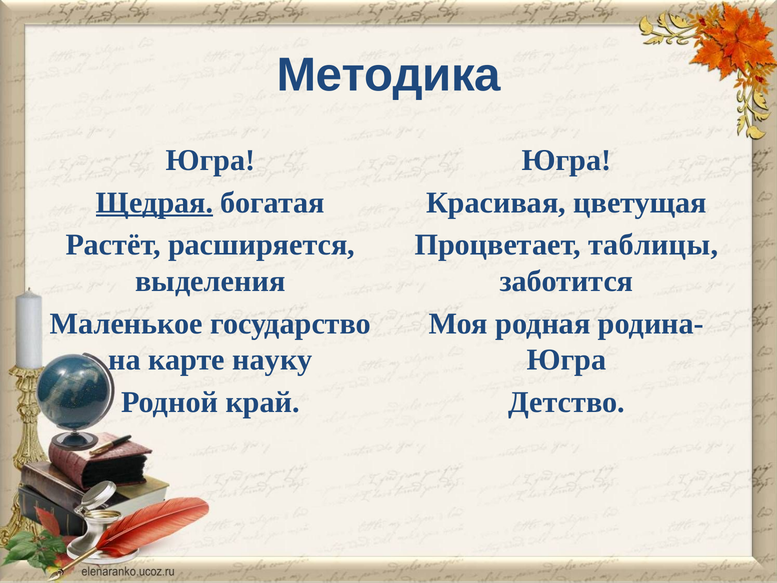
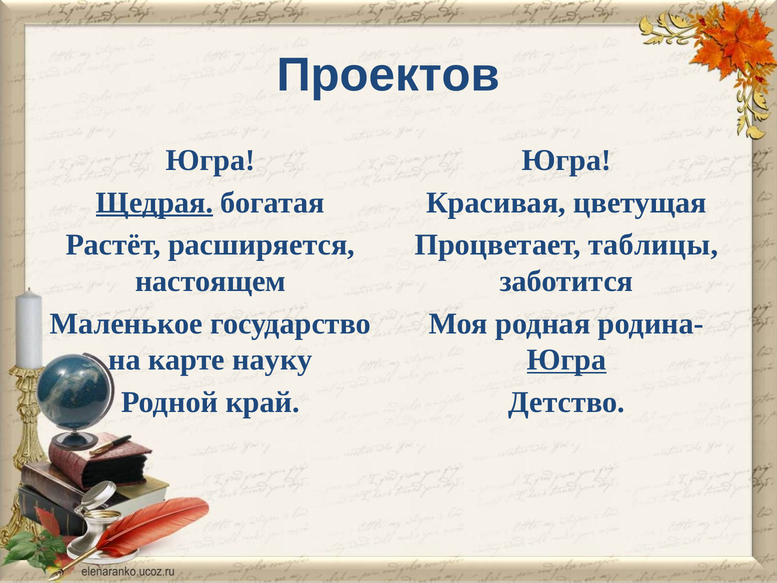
Методика: Методика -> Проектов (388, 75)
выделения: выделения -> настоящем (210, 281)
Югра underline: none -> present (567, 360)
